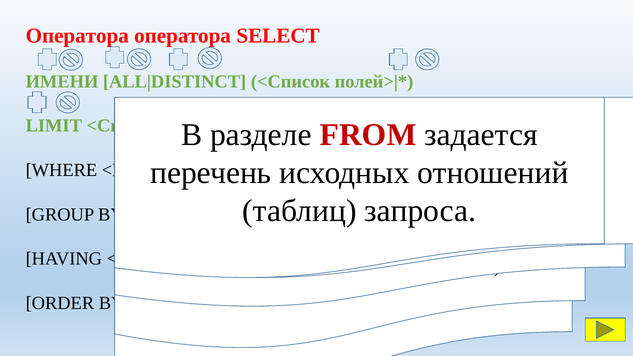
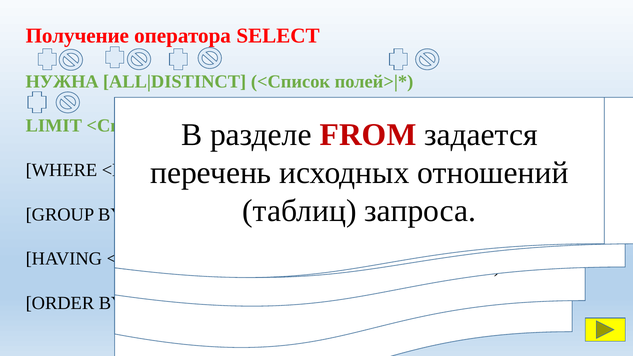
Оператора: Оператора -> Получение (77, 36)
ИМЕНИ: ИМЕНИ -> НУЖНА (62, 81)
